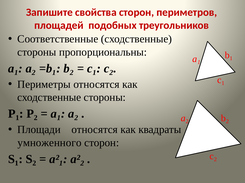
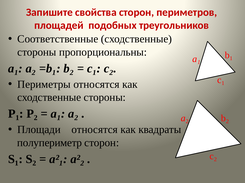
умноженного: умноженного -> полупериметр (50, 143)
